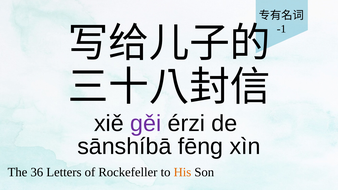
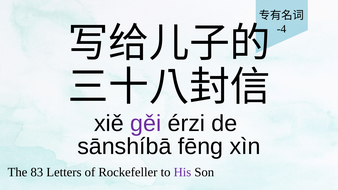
-1: -1 -> -4 (281, 29)
36: 36 -> 83 (37, 172)
His colour: orange -> purple (182, 172)
